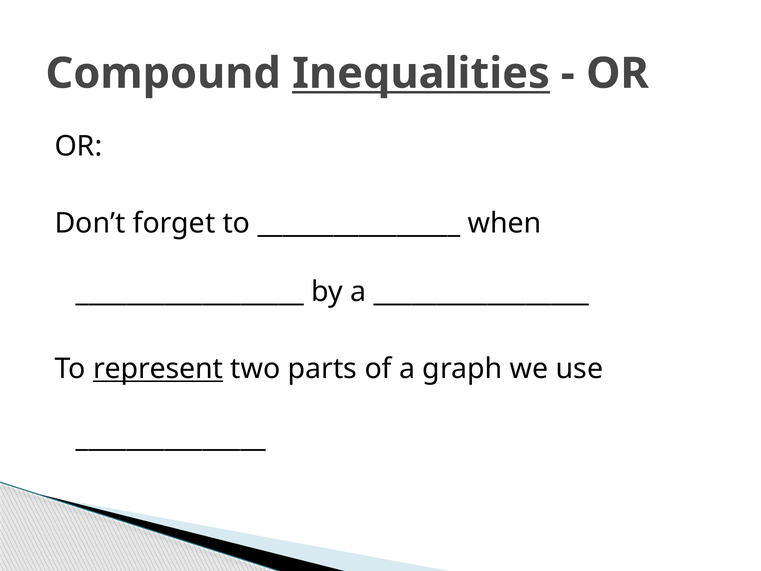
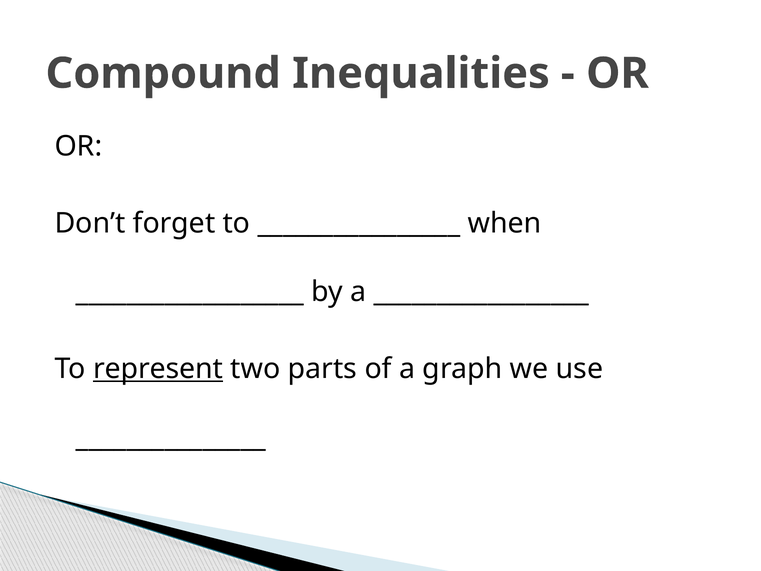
Inequalities underline: present -> none (421, 73)
